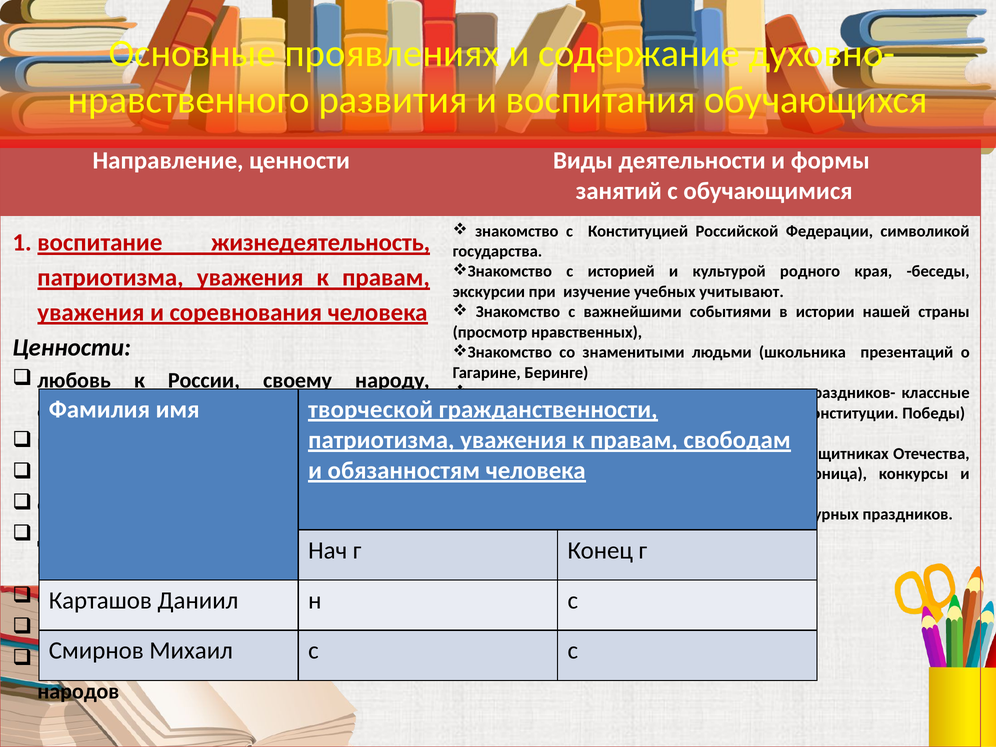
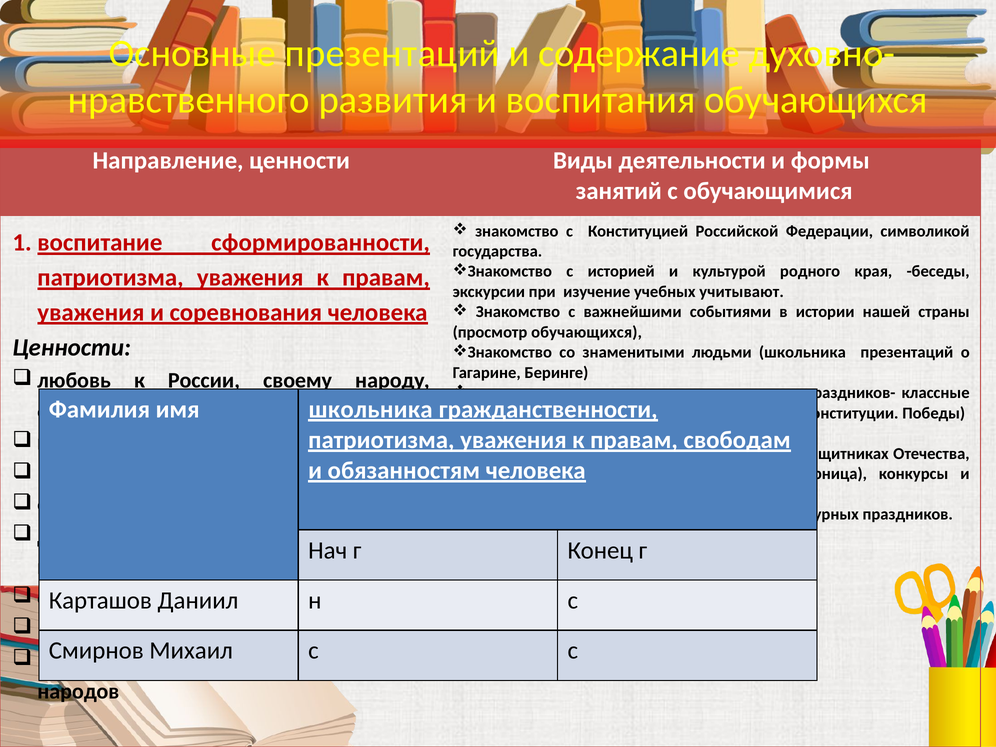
Основные проявлениях: проявлениях -> презентаций (392, 53)
жизнедеятельность: жизнедеятельность -> сформированности (321, 243)
просмотр нравственных: нравственных -> обучающихся (587, 332)
имя творческой: творческой -> школьника (371, 410)
